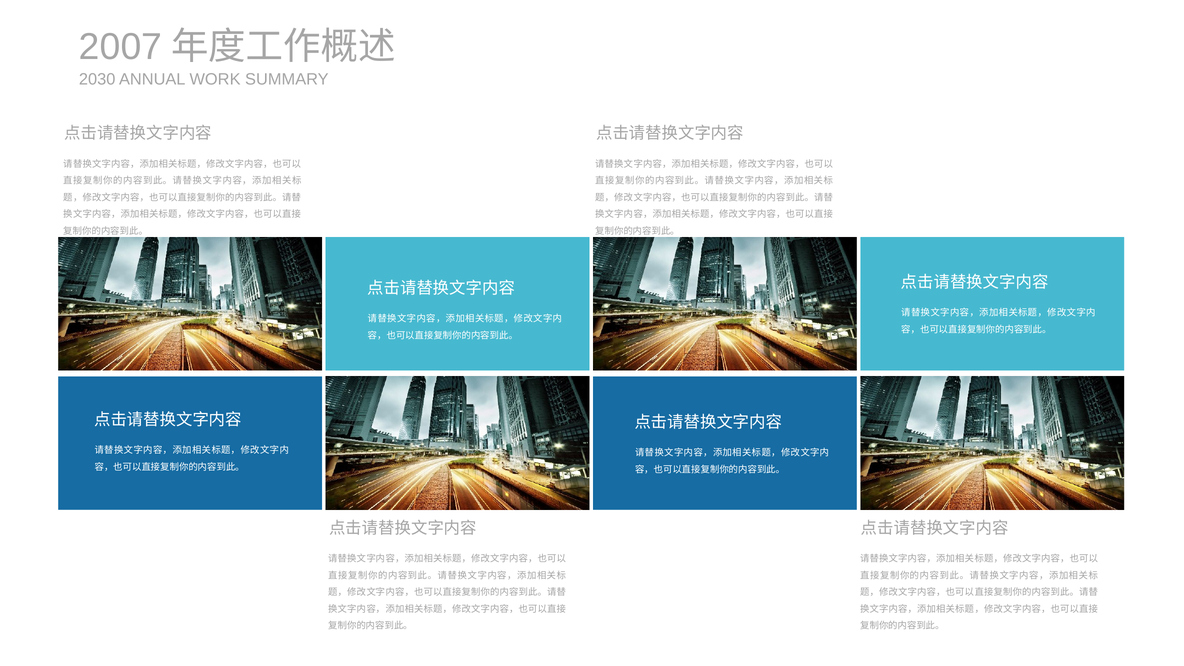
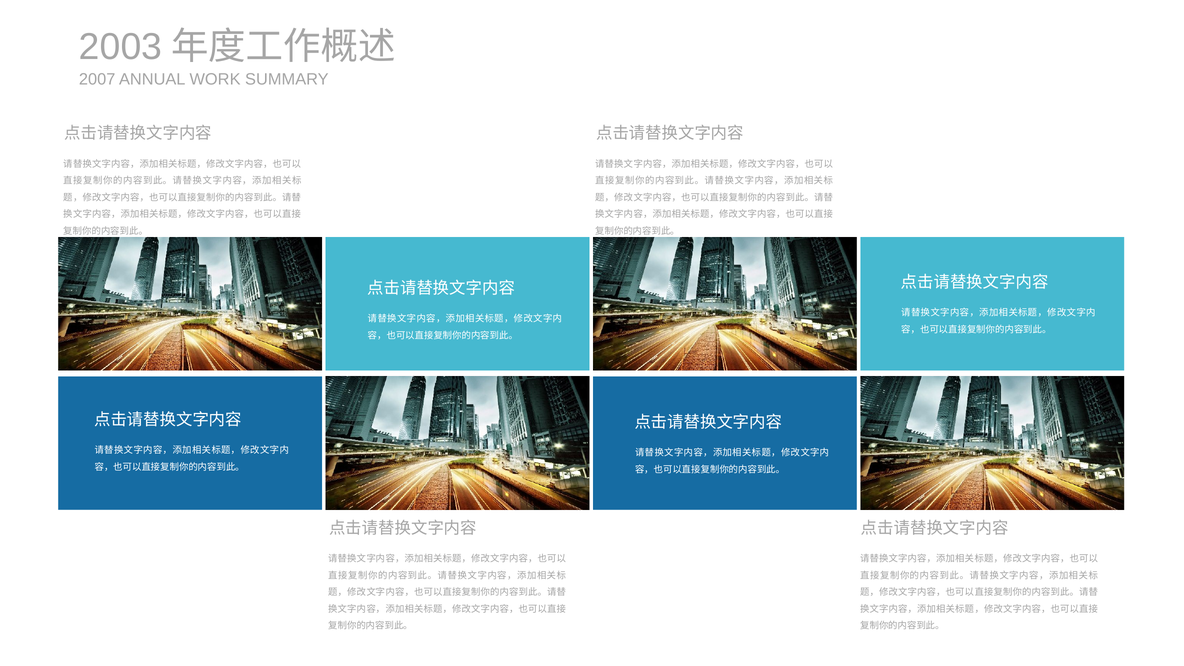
2007: 2007 -> 2003 (121, 47)
2030: 2030 -> 2007 (97, 79)
